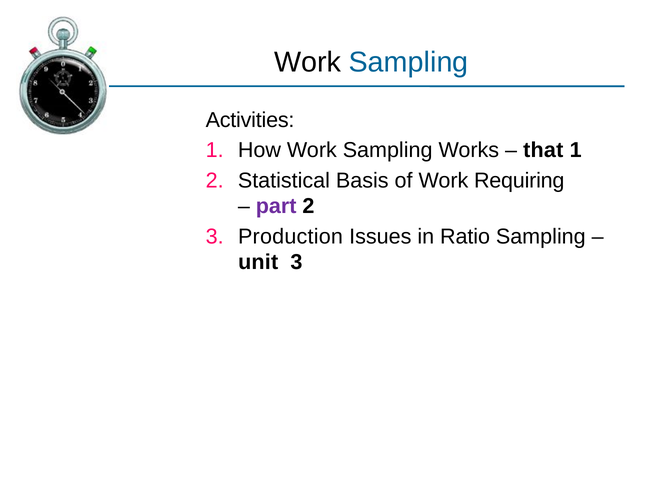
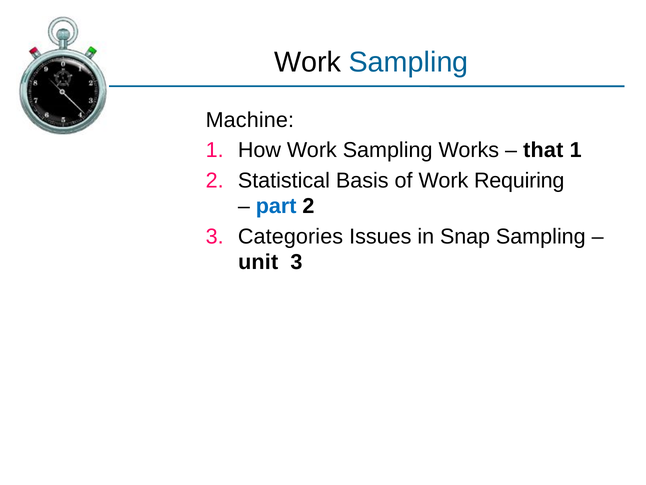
Activities: Activities -> Machine (250, 120)
part colour: purple -> blue (276, 206)
Production: Production -> Categories (291, 236)
Ratio: Ratio -> Snap (465, 236)
